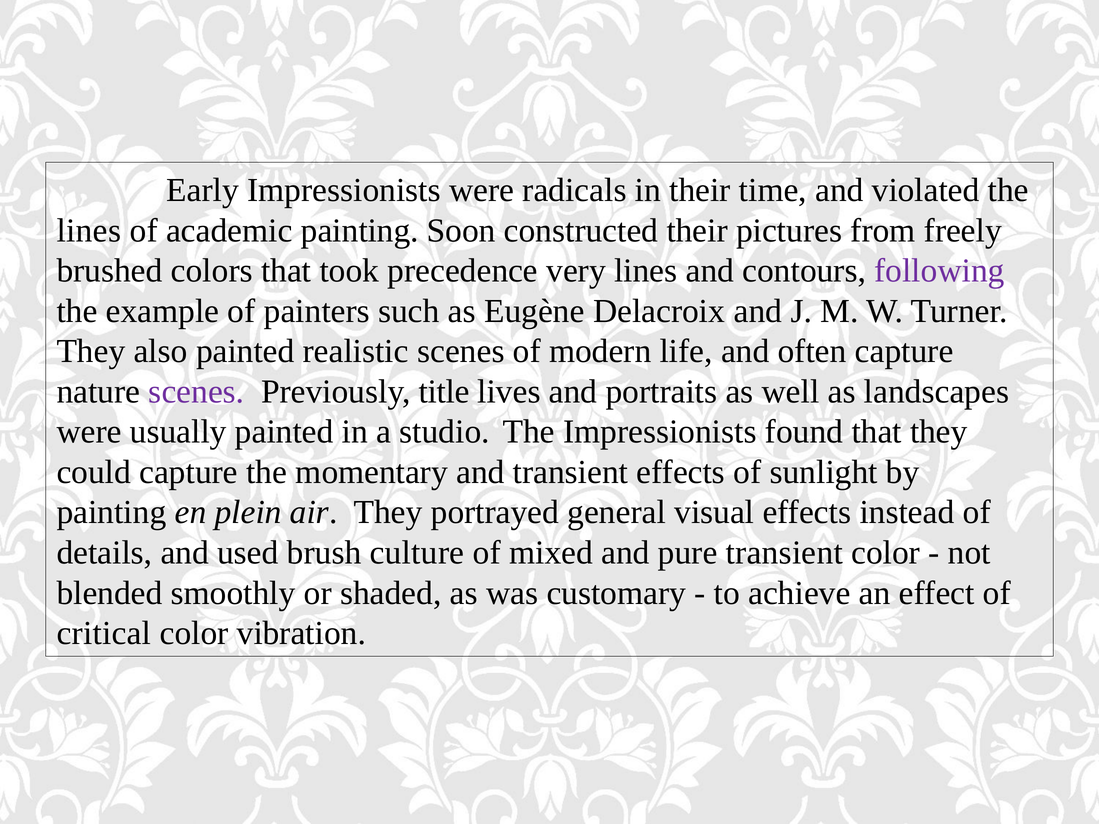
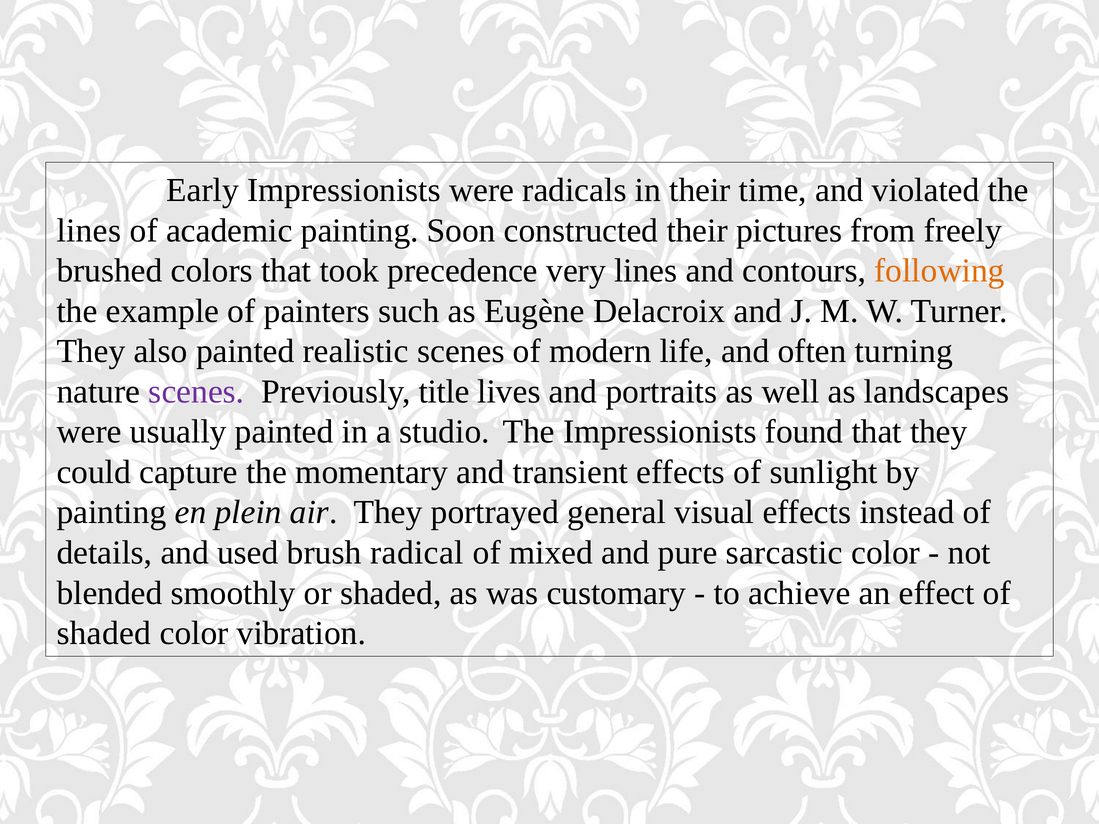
following colour: purple -> orange (939, 271)
often capture: capture -> turning (904, 351)
culture: culture -> radical (417, 553)
pure transient: transient -> sarcastic (784, 553)
critical: critical -> shaded (104, 633)
